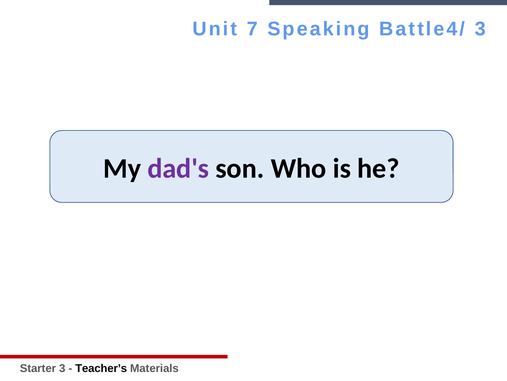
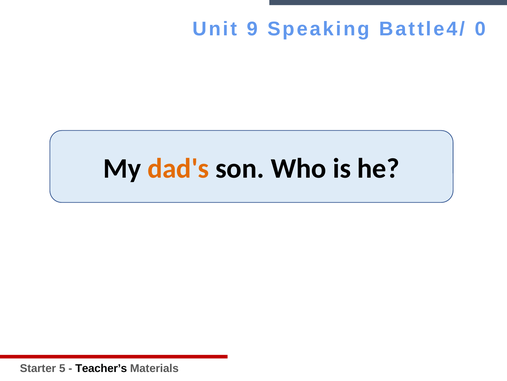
7: 7 -> 9 (252, 29)
Battle4/ 3: 3 -> 0 (480, 29)
dad's colour: purple -> orange (178, 168)
Starter 3: 3 -> 5 (62, 368)
